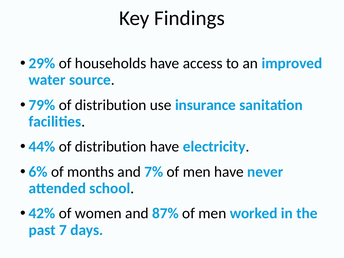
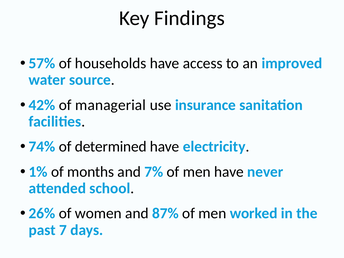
29%: 29% -> 57% (42, 63)
79%: 79% -> 42% (42, 105)
distribution: distribution -> managerial (111, 105)
44%: 44% -> 74% (42, 147)
distribution: distribution -> determined (111, 147)
6%: 6% -> 1% (38, 172)
42%: 42% -> 26% (42, 213)
